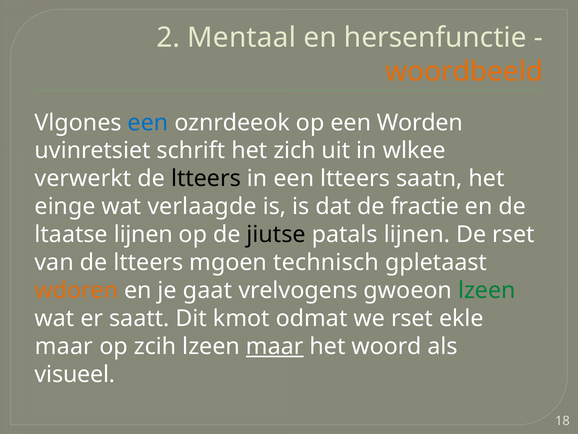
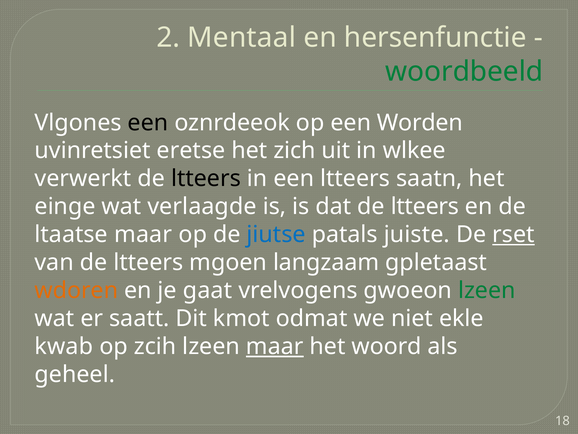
woordbeeld colour: orange -> green (464, 71)
een colour: blue -> black (148, 123)
schrift: schrift -> eretse (191, 150)
dat de fractie: fractie -> ltteers (425, 206)
ltaatse lijnen: lijnen -> maar (143, 234)
jiutse colour: black -> blue (276, 234)
patals lijnen: lijnen -> juiste (417, 234)
rset underline: none -> present (513, 234)
technisch: technisch -> langzaam (326, 262)
we rset: rset -> niet (412, 318)
maar: maar -> kwab (64, 346)
visueel: visueel -> geheel (75, 374)
